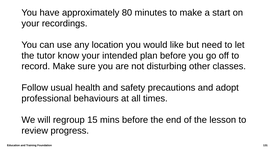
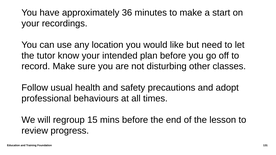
80: 80 -> 36 (127, 13)
